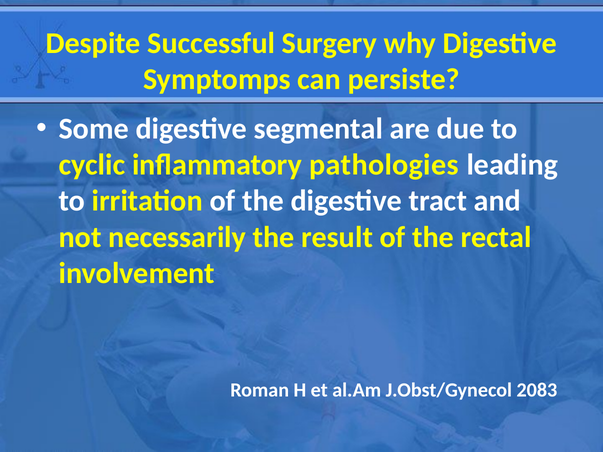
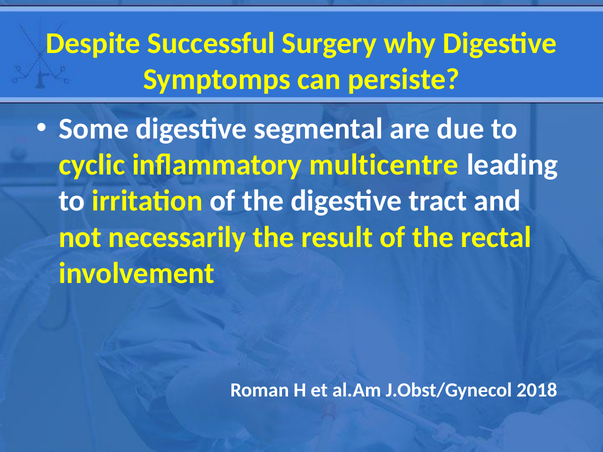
pathologies: pathologies -> multicentre (384, 165)
2083: 2083 -> 2018 (537, 390)
